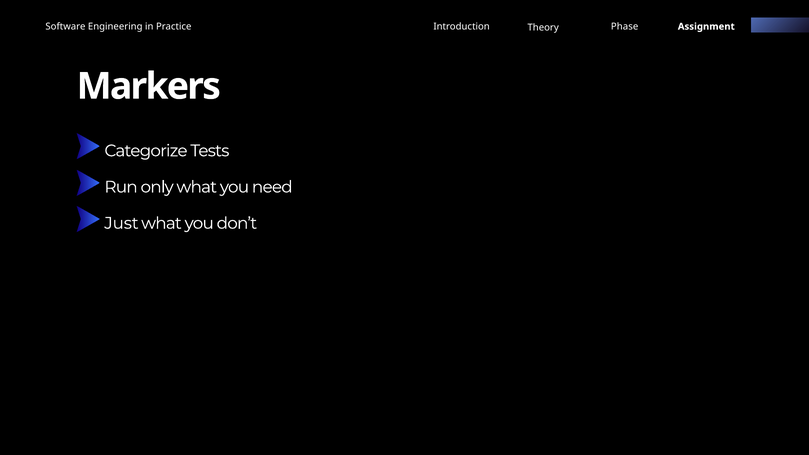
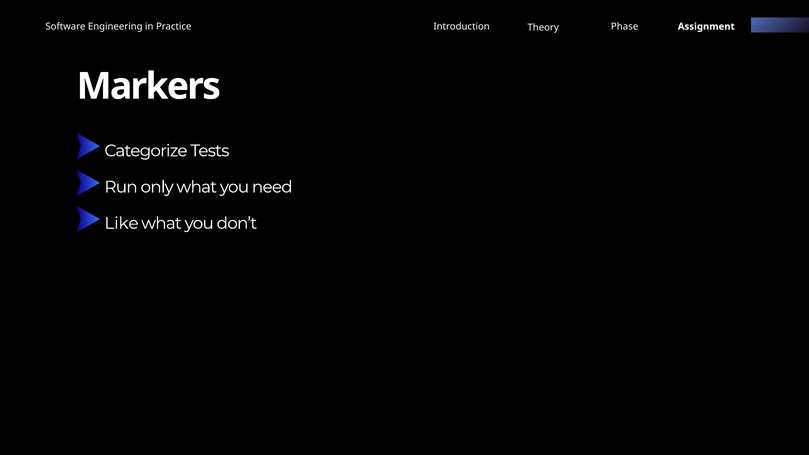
Just: Just -> Like (121, 223)
